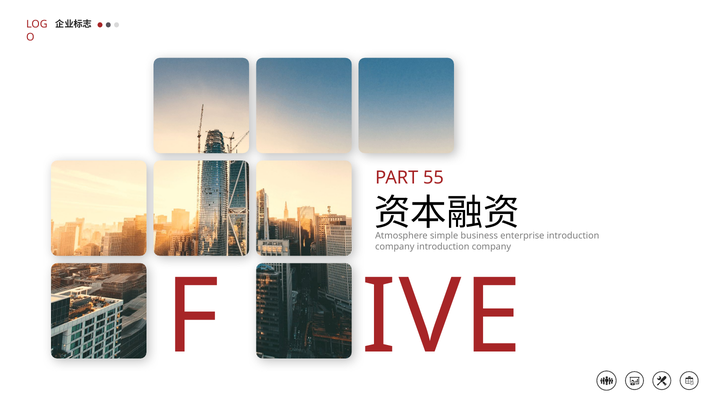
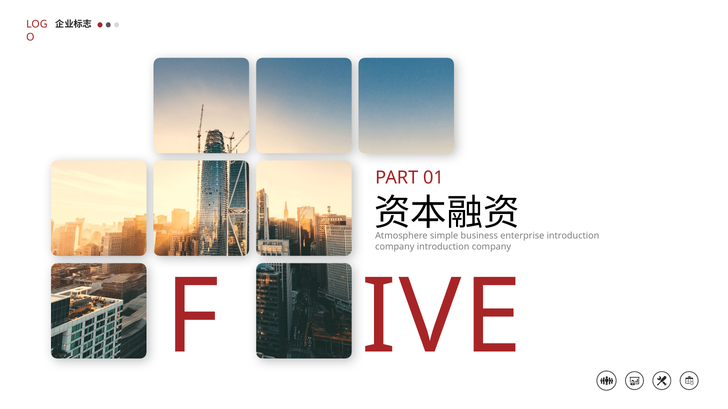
55: 55 -> 01 (433, 178)
